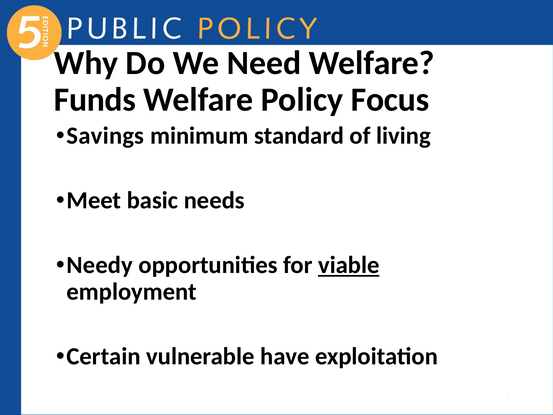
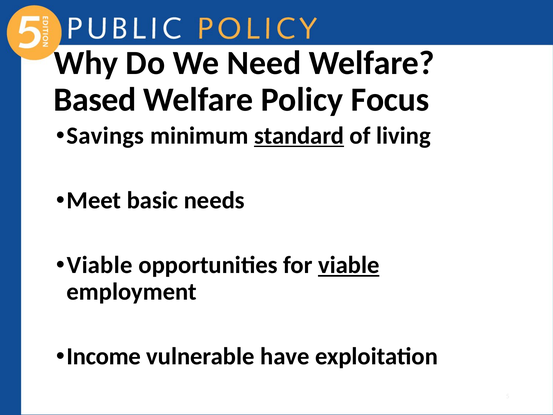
Funds: Funds -> Based (95, 100)
standard underline: none -> present (299, 136)
Needy: Needy -> Viable (100, 265)
Certain: Certain -> Income (104, 356)
